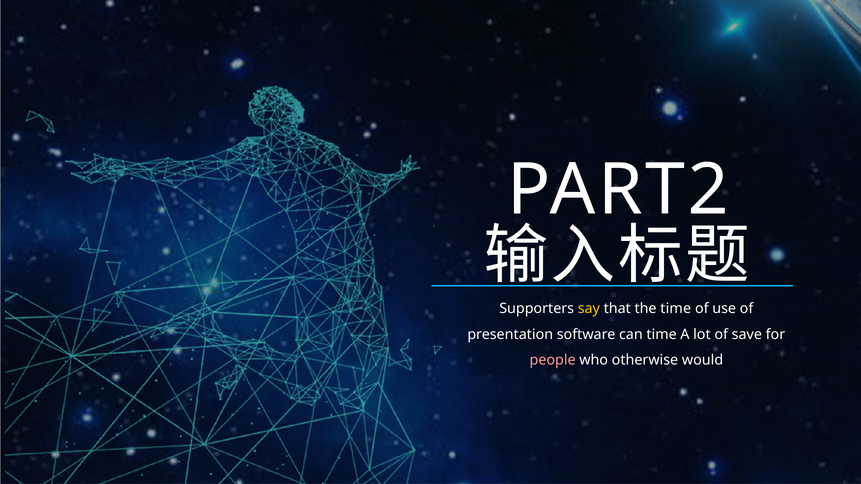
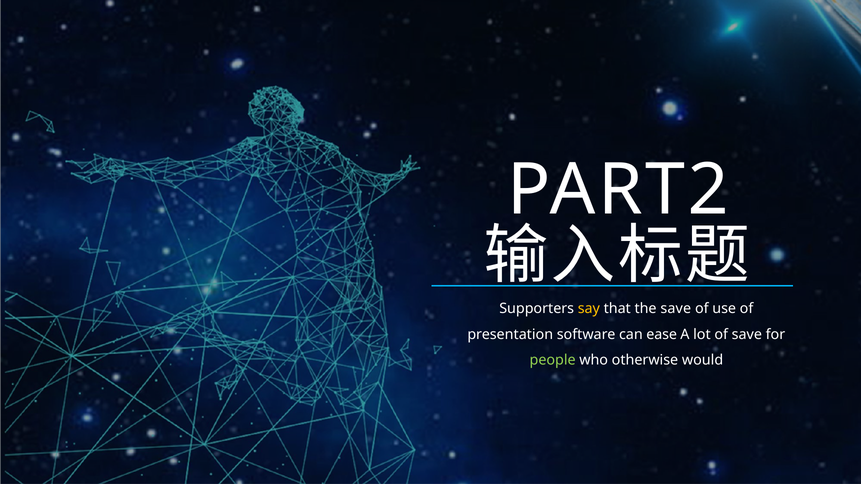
the time: time -> save (676, 309)
can time: time -> ease (662, 335)
people colour: pink -> light green (553, 360)
